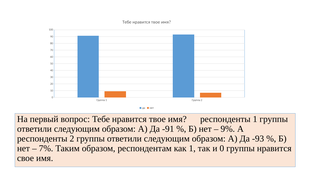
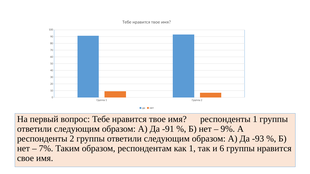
и 0: 0 -> 6 (222, 149)
